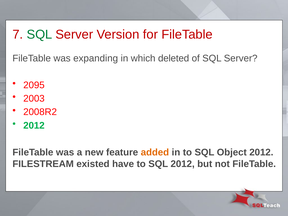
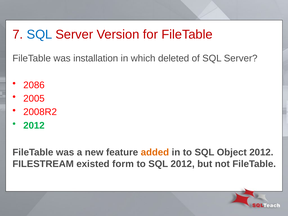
SQL colour: green -> blue (39, 34)
expanding: expanding -> installation (96, 58)
2095: 2095 -> 2086 (34, 85)
2003: 2003 -> 2005 (34, 99)
have: have -> form (123, 164)
